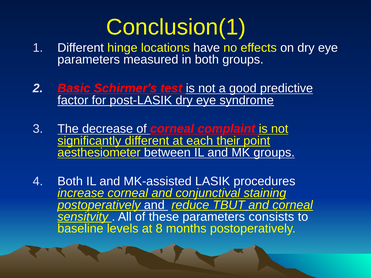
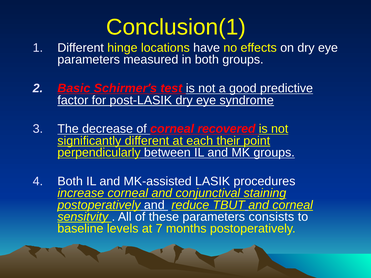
complaint: complaint -> recovered (226, 129)
aesthesiometer: aesthesiometer -> perpendicularly (99, 153)
8: 8 -> 7 (159, 229)
